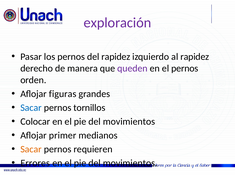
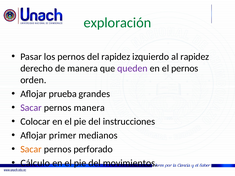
exploración colour: purple -> green (117, 23)
figuras: figuras -> prueba (63, 94)
Sacar colour: blue -> purple (31, 108)
pernos tornillos: tornillos -> manera (89, 108)
movimientos: movimientos -> instrucciones (129, 122)
requieren: requieren -> perforado (93, 149)
Errores: Errores -> Cálculo (35, 163)
